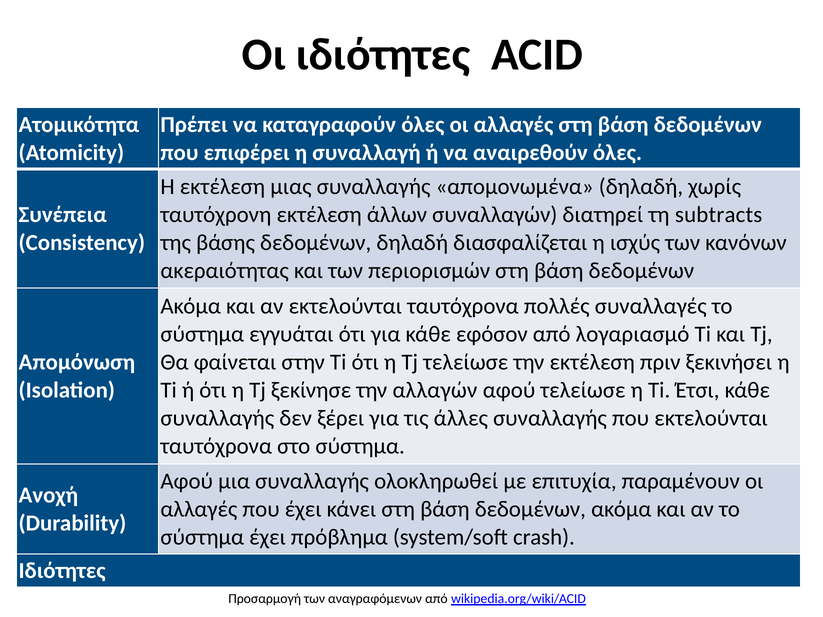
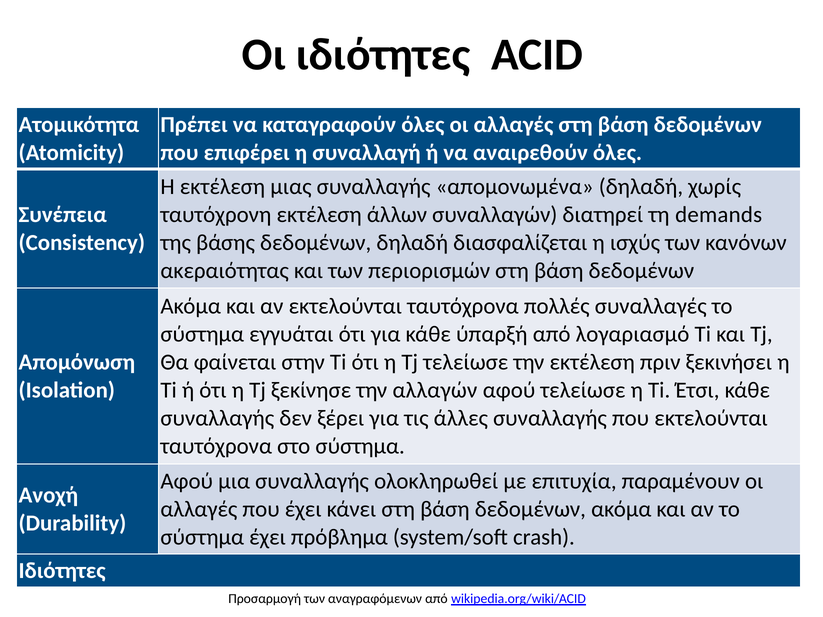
subtracts: subtracts -> demands (719, 215)
εφόσον: εφόσον -> ύπαρξή (492, 334)
